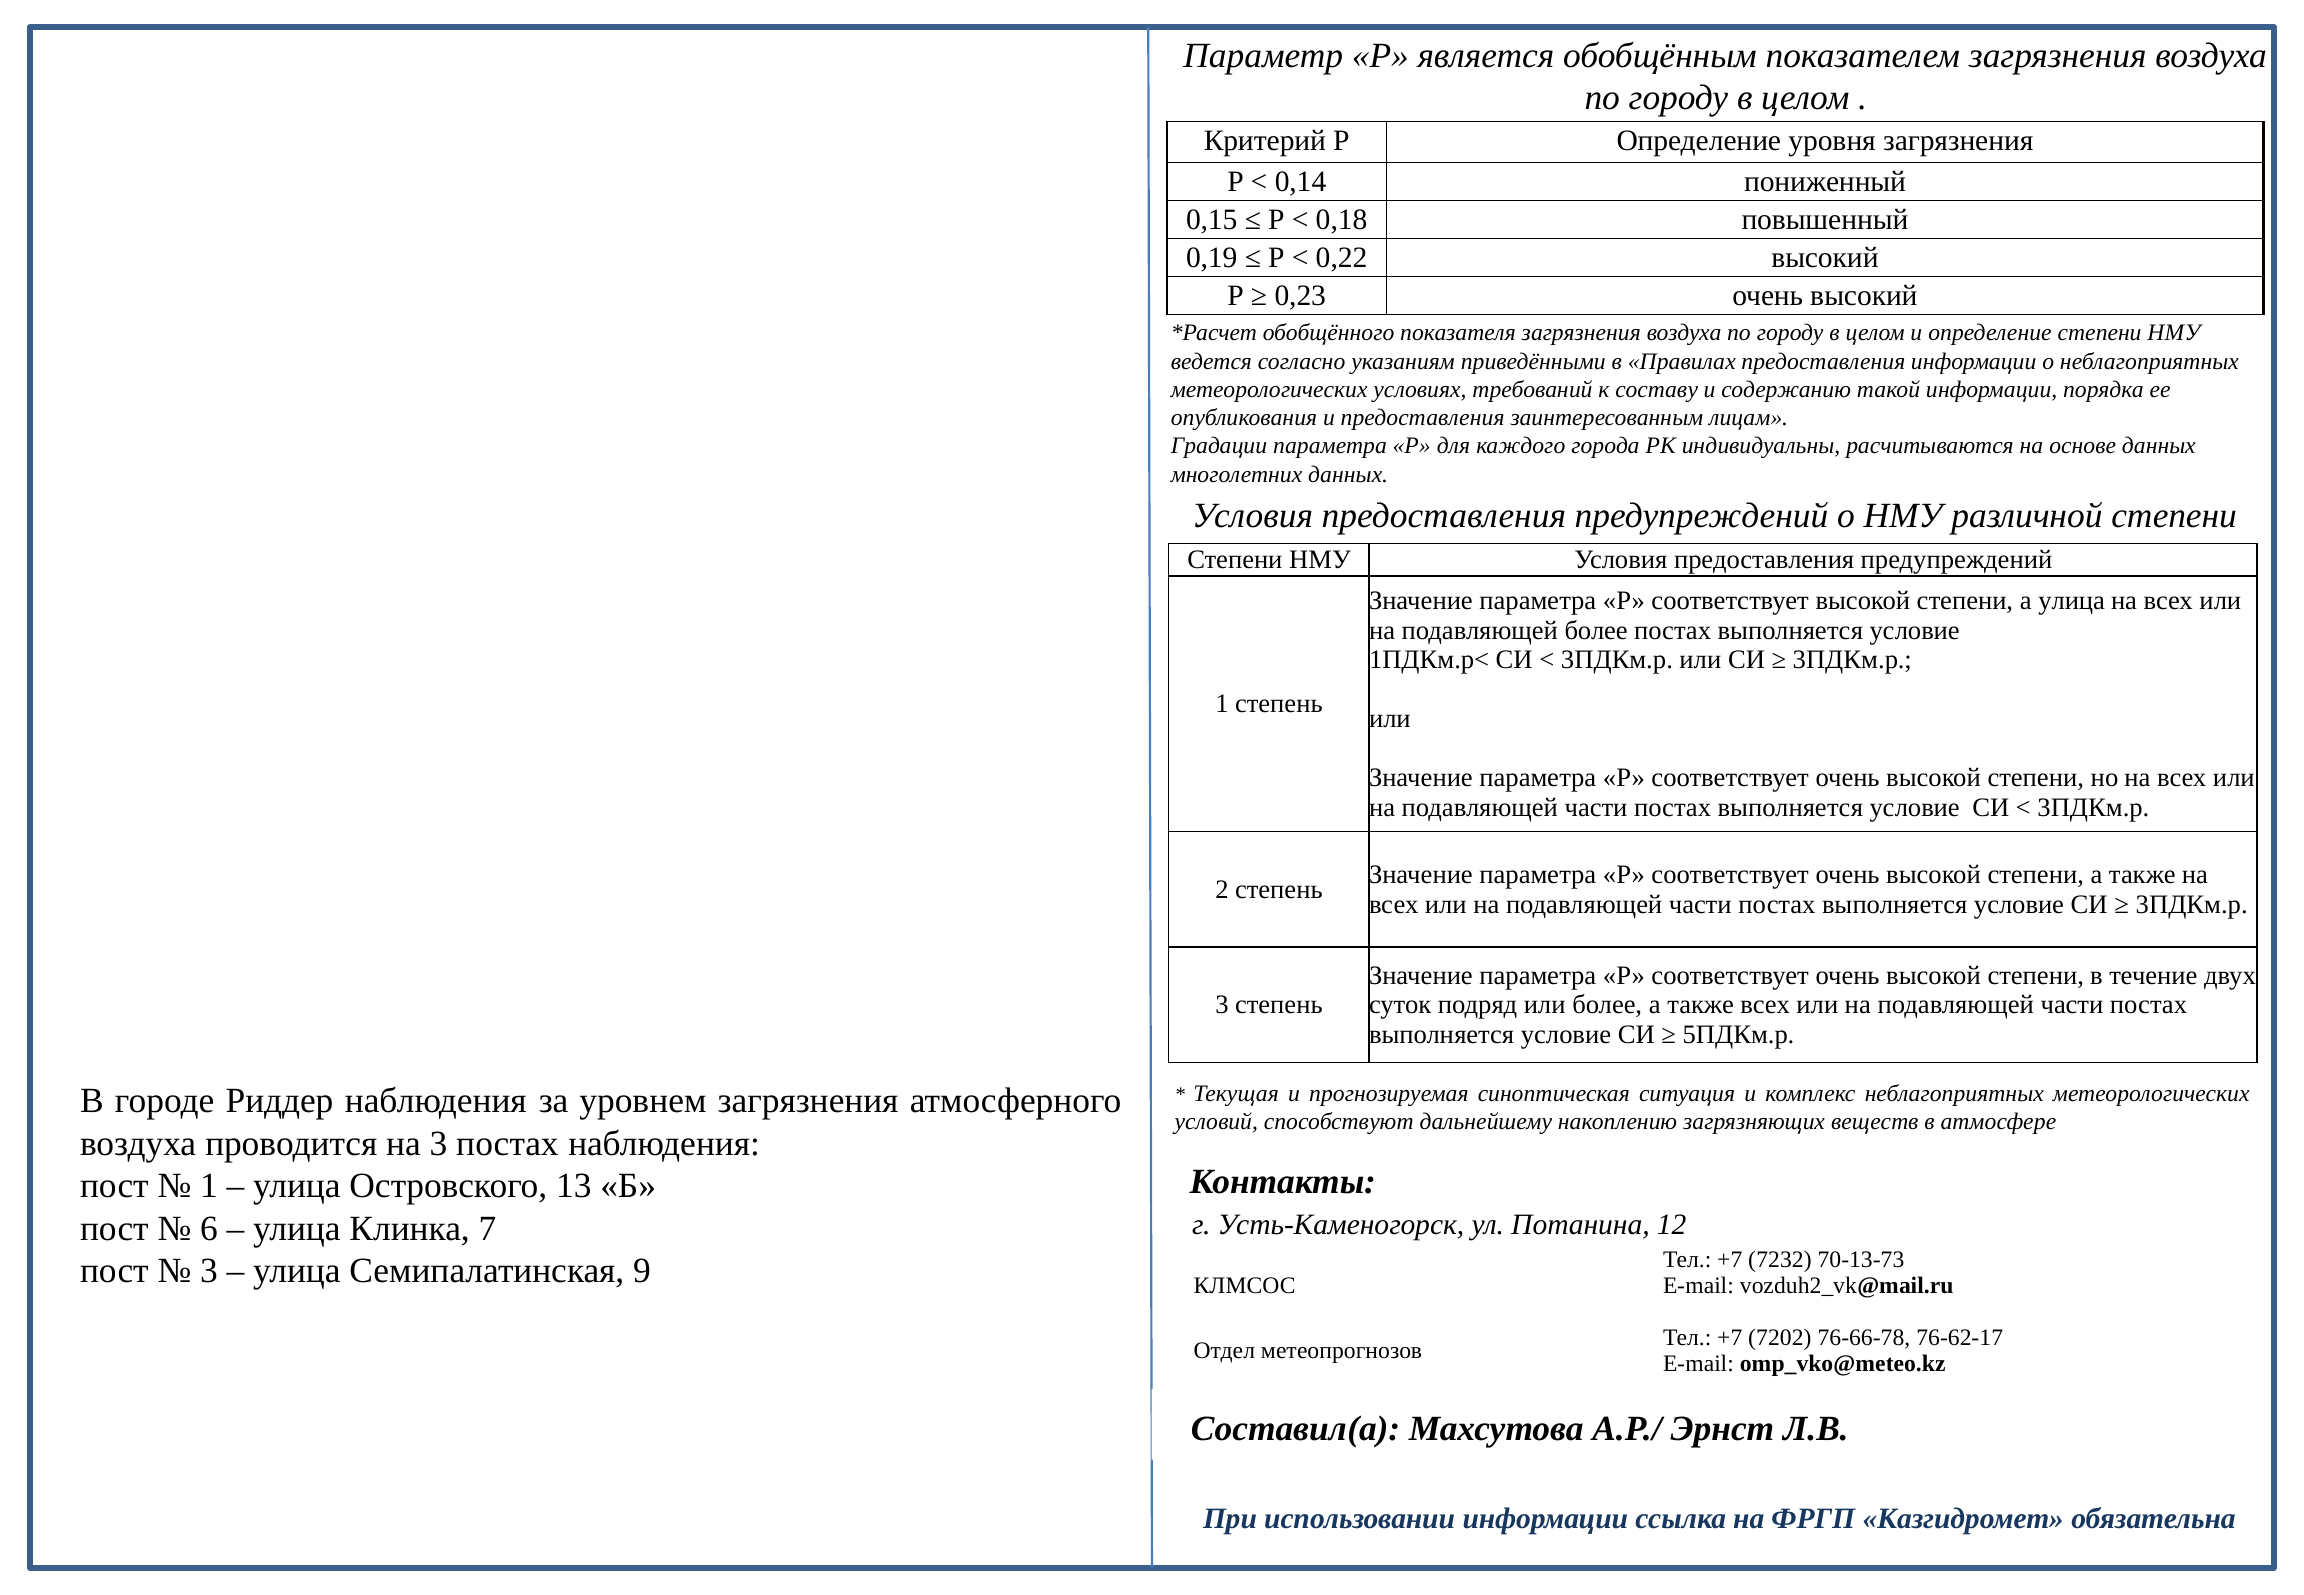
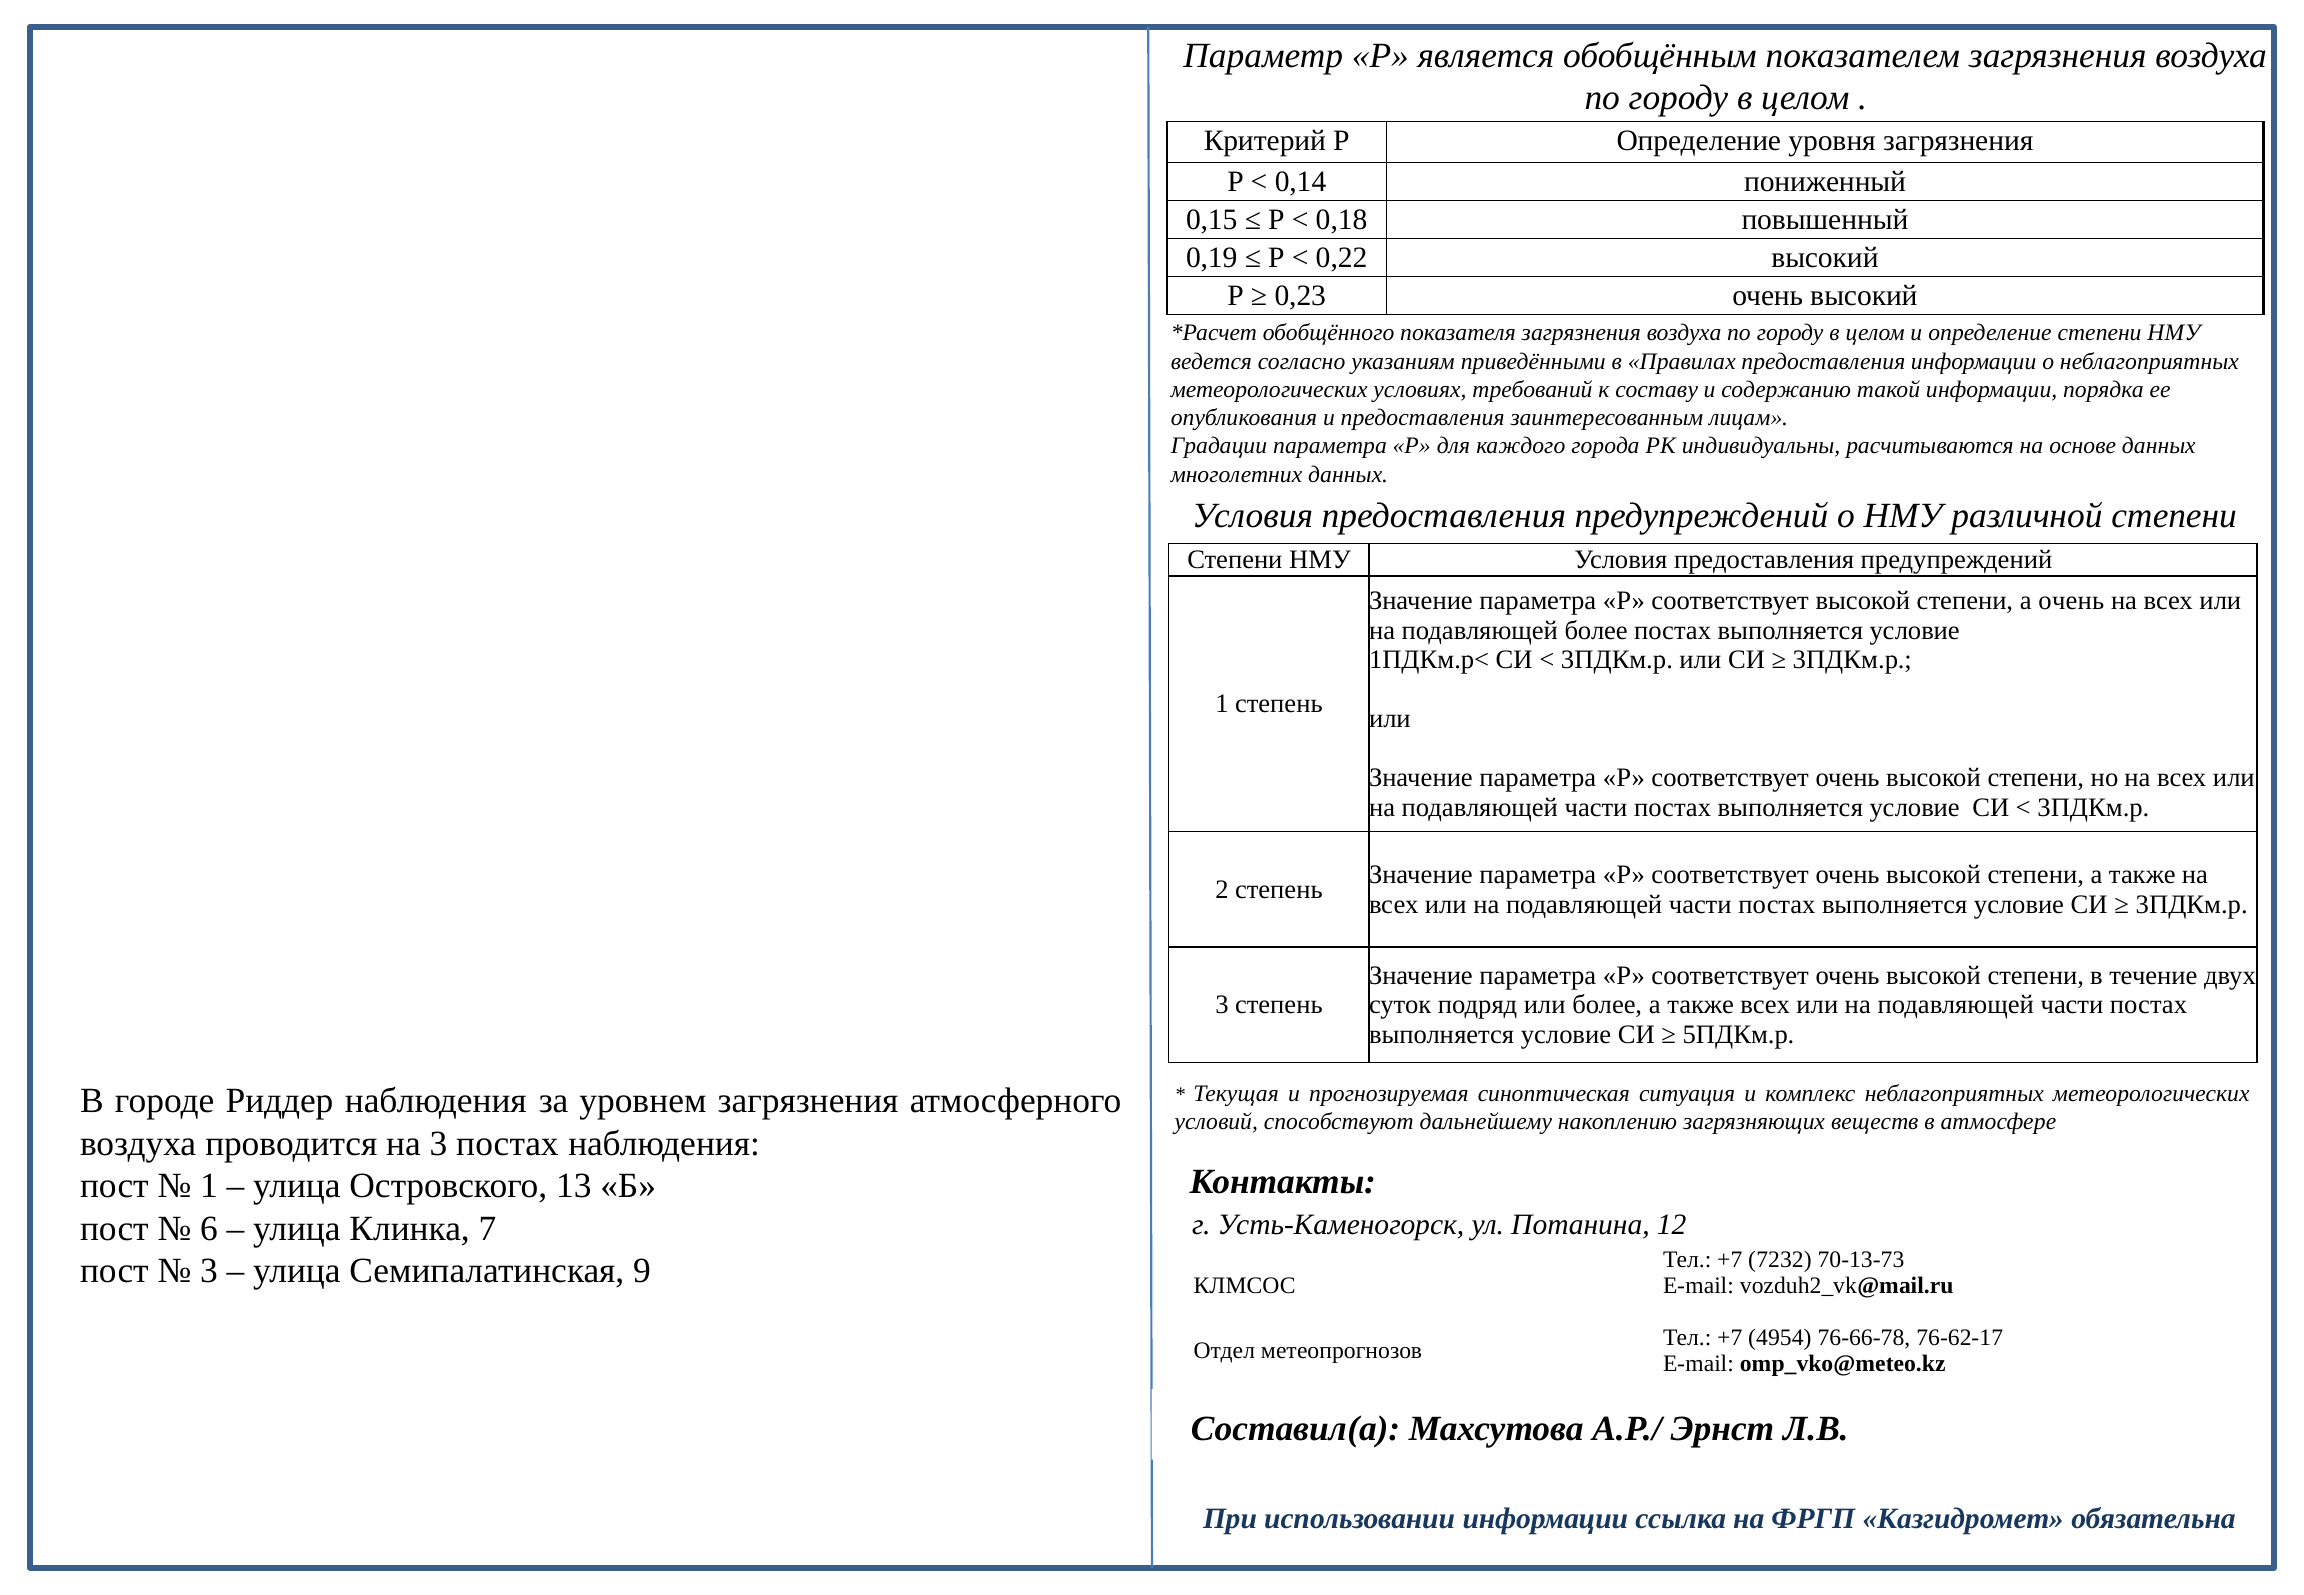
а улица: улица -> очень (2071, 601)
7202: 7202 -> 4954 (1780, 1338)
